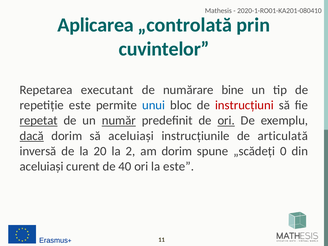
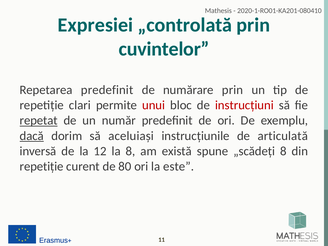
Aplicarea: Aplicarea -> Expresiei (95, 25)
Repetarea executant: executant -> predefinit (107, 90)
numărare bine: bine -> prin (233, 90)
repetiție este: este -> clari (80, 105)
unui colour: blue -> red (154, 105)
număr underline: present -> none (119, 121)
ori underline: present -> none (226, 121)
20: 20 -> 12 (100, 151)
la 2: 2 -> 8 (131, 151)
am dorim: dorim -> există (177, 151)
„scădeți 0: 0 -> 8 (283, 151)
aceluiași: aceluiași -> repetiție (42, 166)
40: 40 -> 80 (125, 166)
